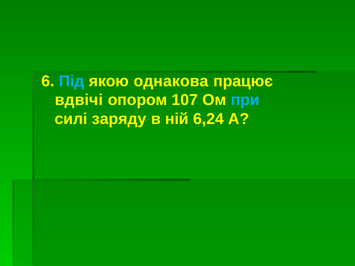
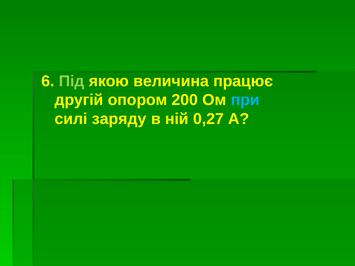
Під colour: light blue -> light green (72, 81)
однакова: однакова -> величина (171, 81)
вдвічі: вдвічі -> другій (79, 100)
107: 107 -> 200 (185, 100)
6,24: 6,24 -> 0,27 (208, 119)
